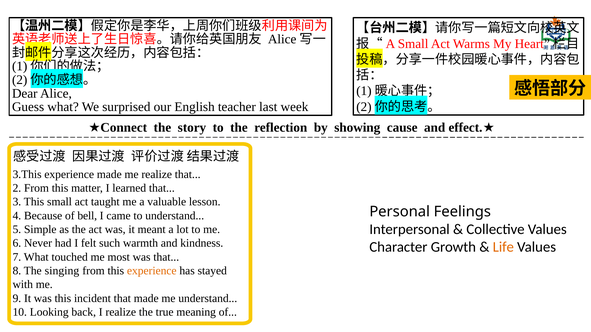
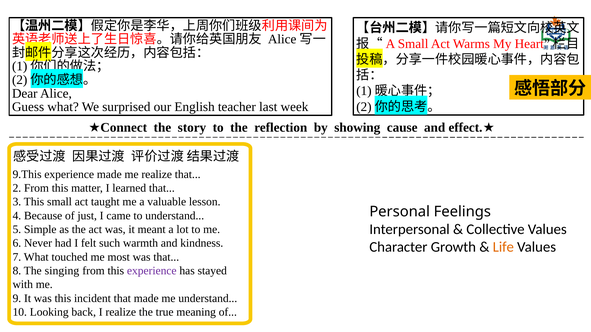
3.This: 3.This -> 9.This (27, 174)
bell: bell -> just (87, 216)
experience colour: orange -> purple (152, 271)
